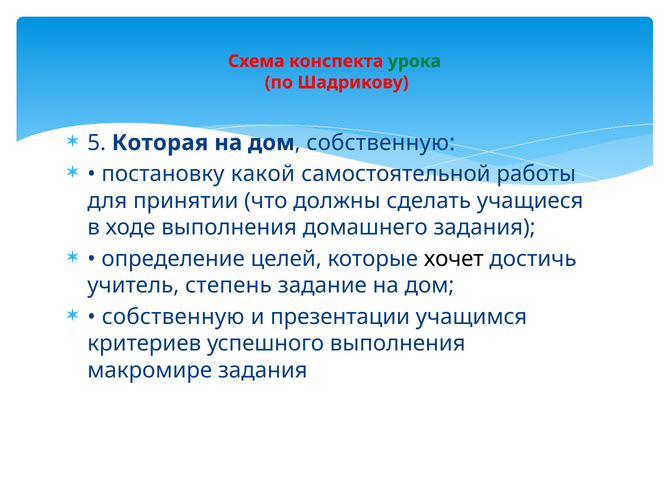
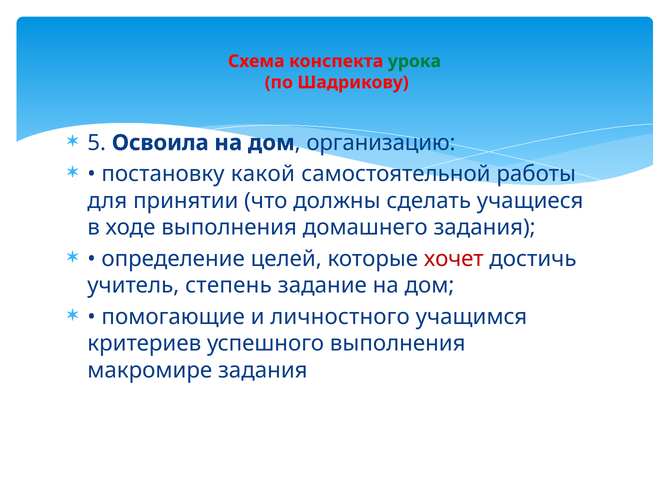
Которая: Которая -> Освоила (160, 143)
собственную: собственную -> организацию (381, 143)
хочет colour: black -> red (454, 259)
собственную: собственную -> помогающие (173, 317)
презентации: презентации -> личностного (340, 317)
